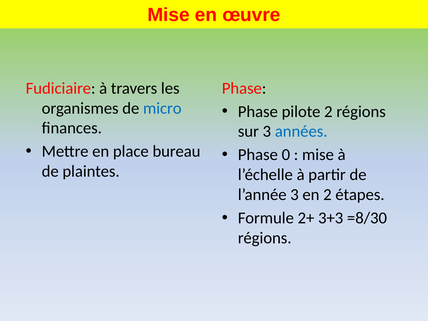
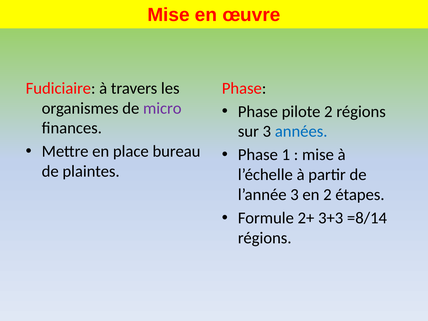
micro colour: blue -> purple (162, 108)
0: 0 -> 1 (286, 155)
=8/30: =8/30 -> =8/14 (367, 218)
